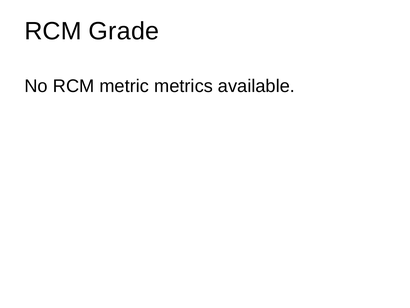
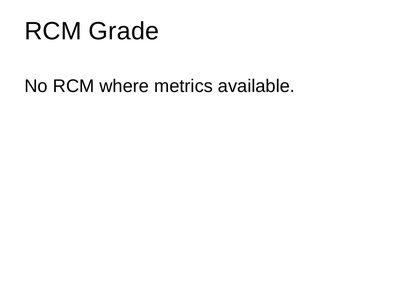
metric: metric -> where (124, 86)
